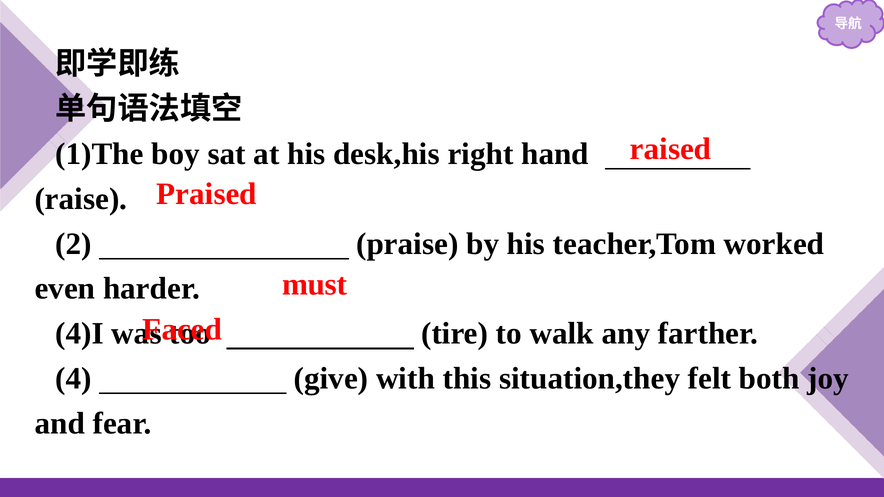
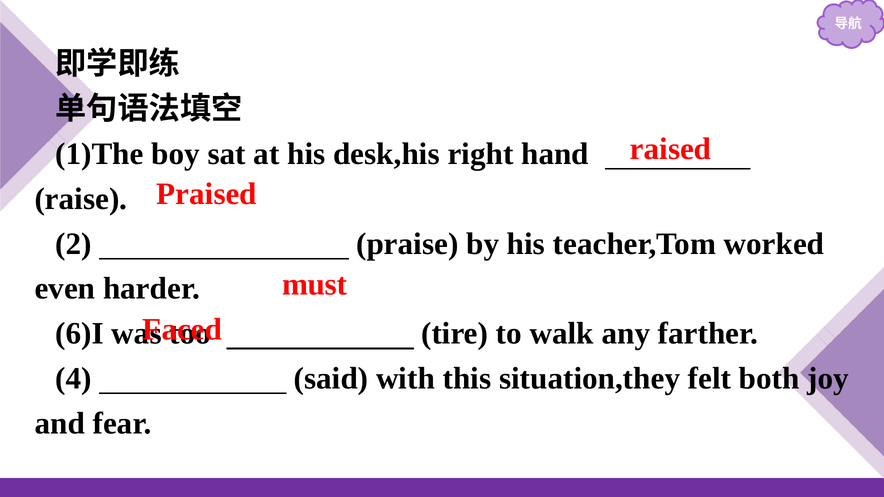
4)I: 4)I -> 6)I (79, 334)
give: give -> said (331, 379)
